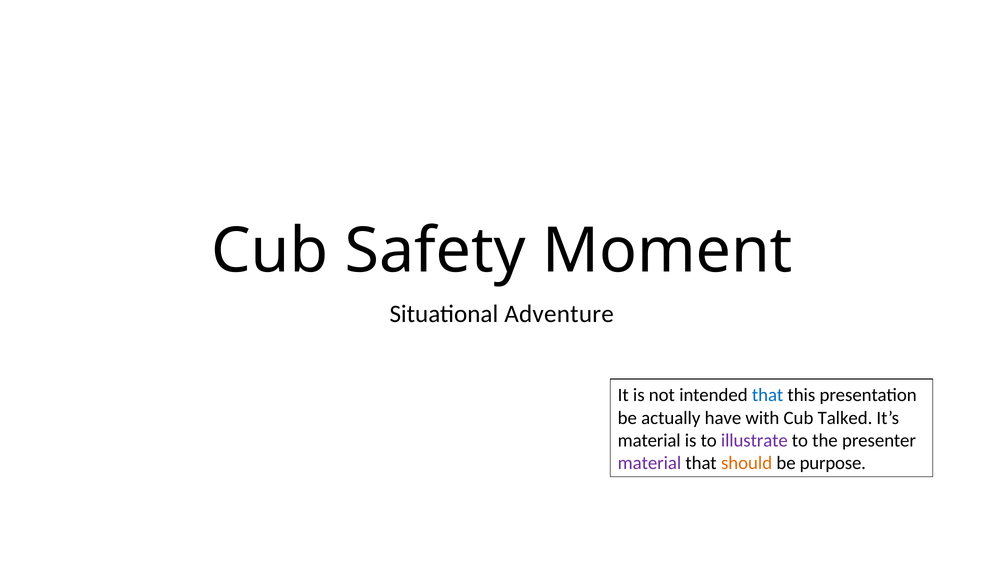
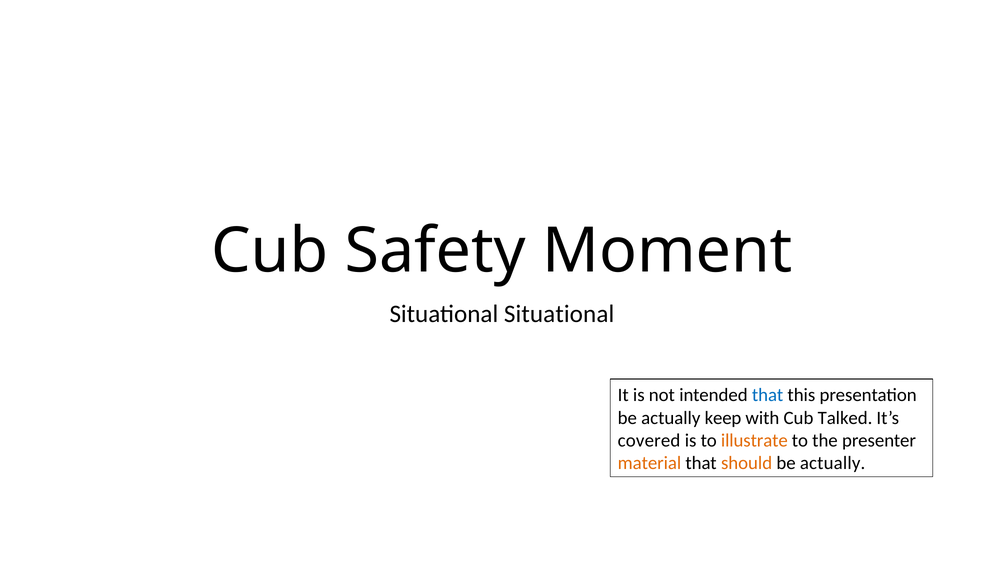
Situational Adventure: Adventure -> Situational (559, 314)
have: have -> keep (723, 418)
material: material -> covered (649, 440)
illustrate colour: purple -> orange (754, 440)
material colour: purple -> orange (650, 463)
purpose: purpose -> actually (833, 463)
